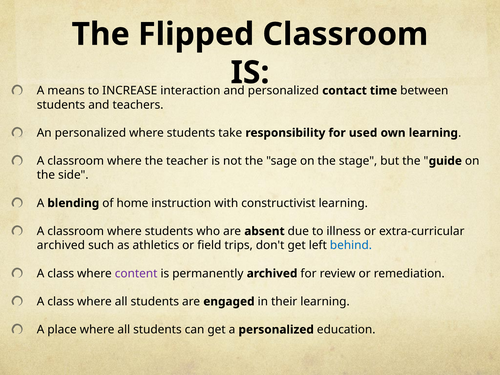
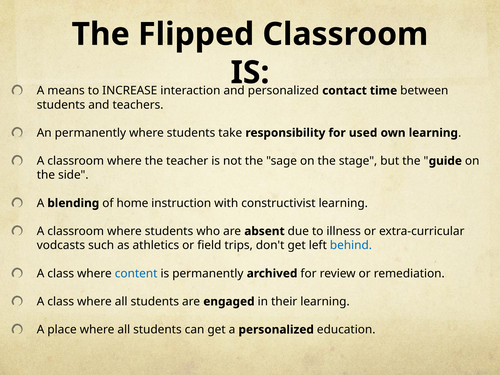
An personalized: personalized -> permanently (90, 133)
archived: archived -> vodcasts (61, 245)
content colour: purple -> blue (136, 273)
